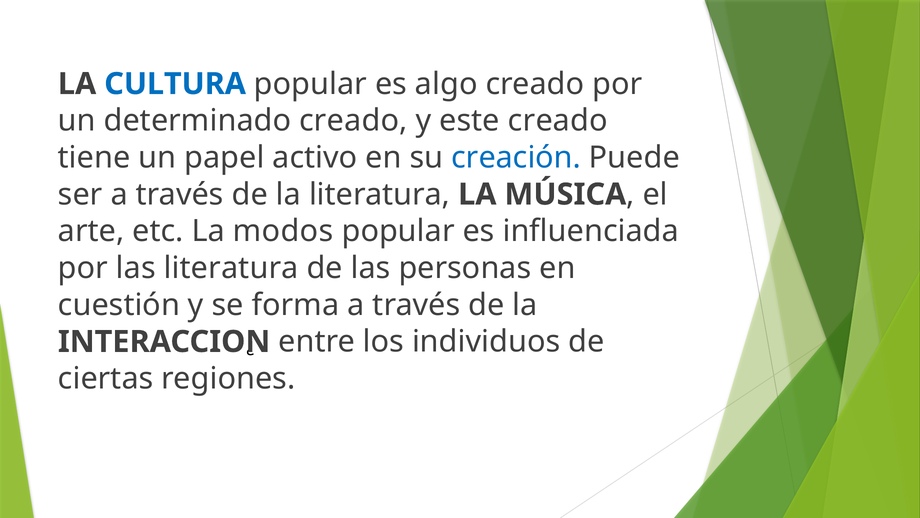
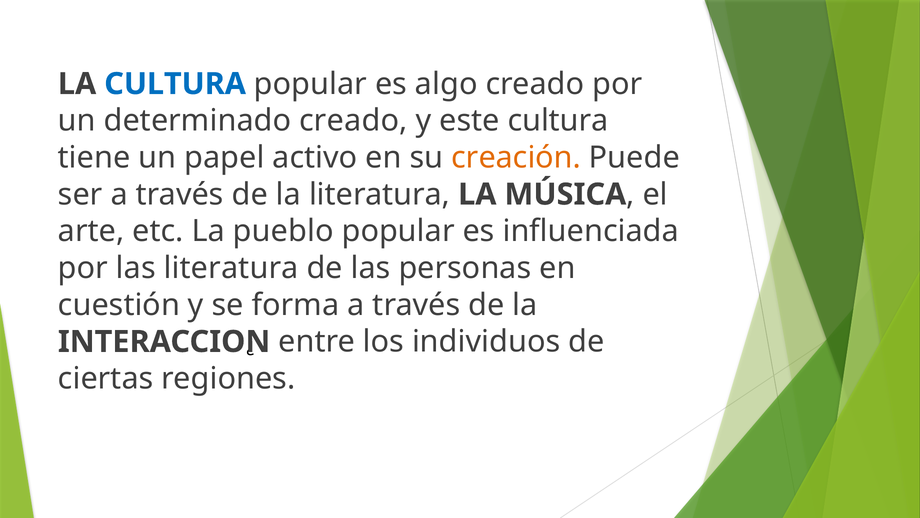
este creado: creado -> cultura (558, 121)
creación colour: blue -> orange (516, 157)
modos: modos -> pueblo (283, 231)
